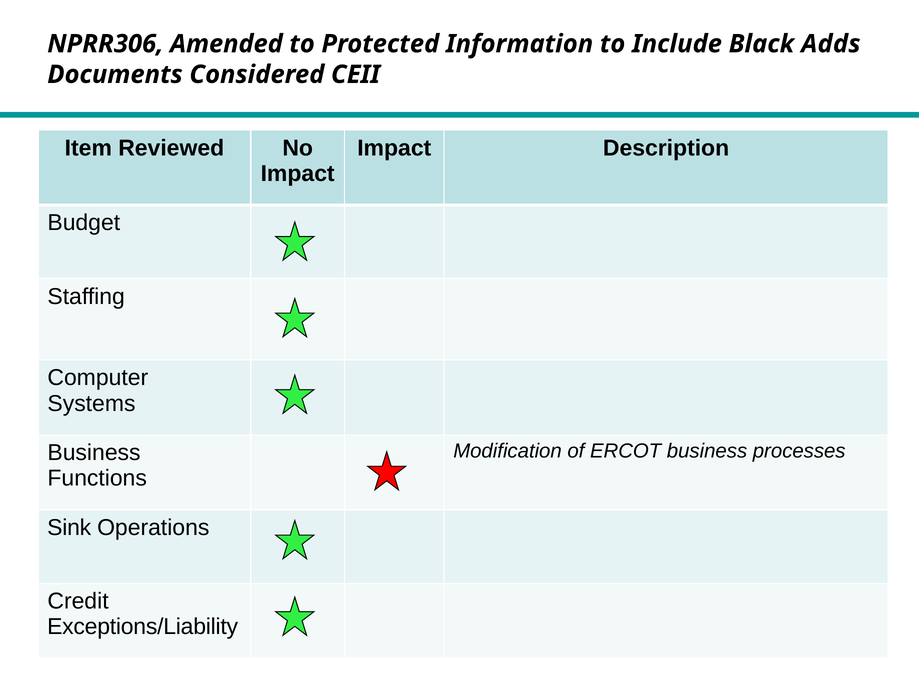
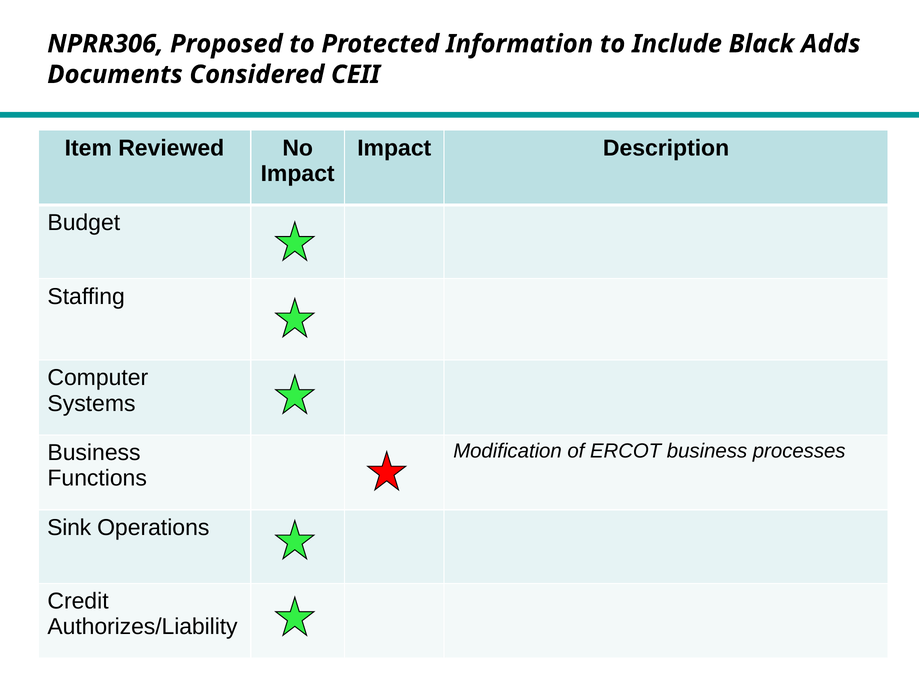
Amended: Amended -> Proposed (226, 44)
Exceptions/Liability: Exceptions/Liability -> Authorizes/Liability (143, 627)
